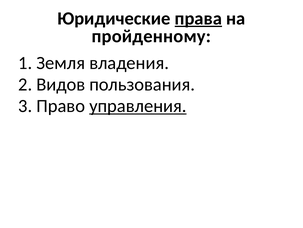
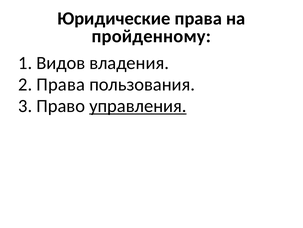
права underline: present -> none (198, 18)
Земля: Земля -> Видов (61, 63)
2 Видов: Видов -> Права (61, 84)
